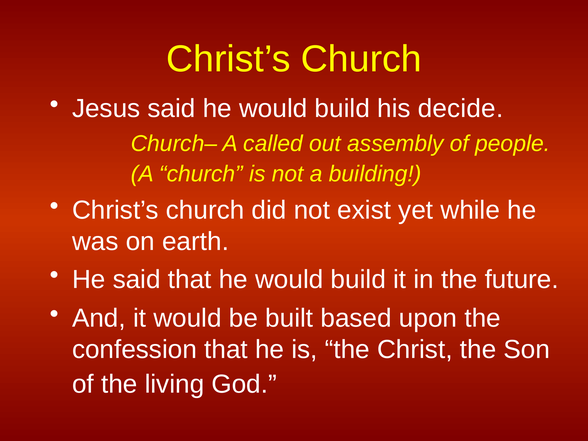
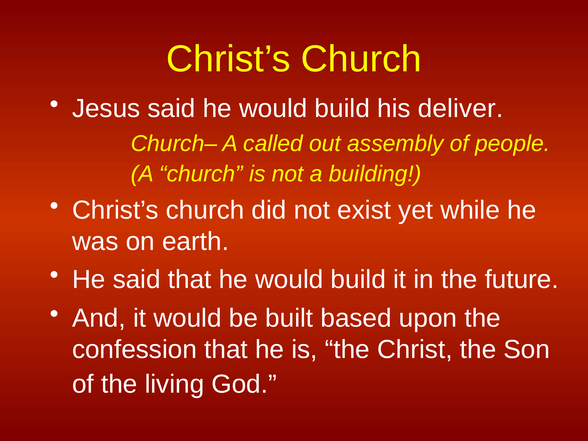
decide: decide -> deliver (461, 109)
